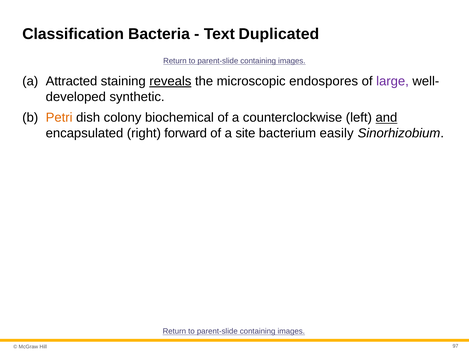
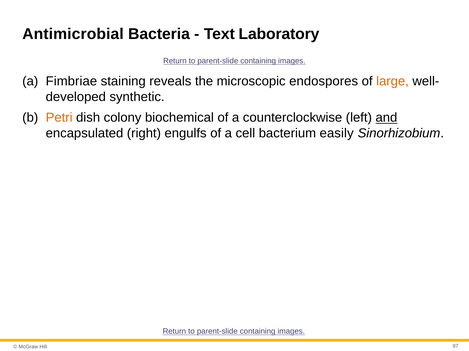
Classification: Classification -> Antimicrobial (73, 34)
Duplicated: Duplicated -> Laboratory (279, 34)
Attracted: Attracted -> Fimbriae (71, 81)
reveals underline: present -> none (170, 81)
large colour: purple -> orange (393, 81)
forward: forward -> engulfs (186, 134)
site: site -> cell (245, 134)
